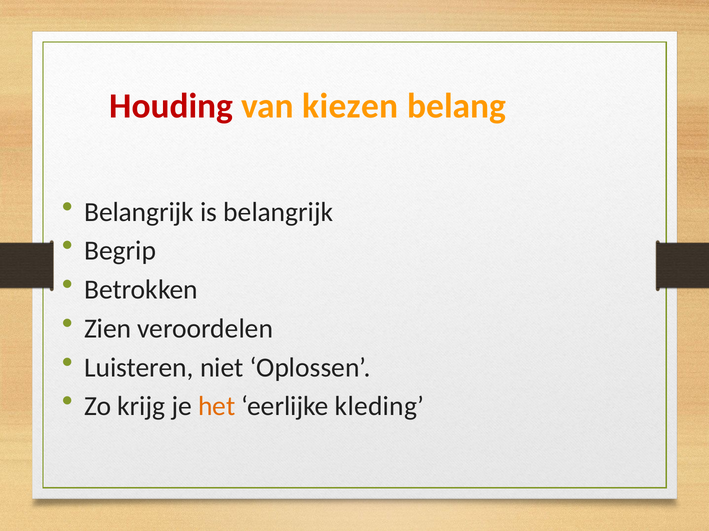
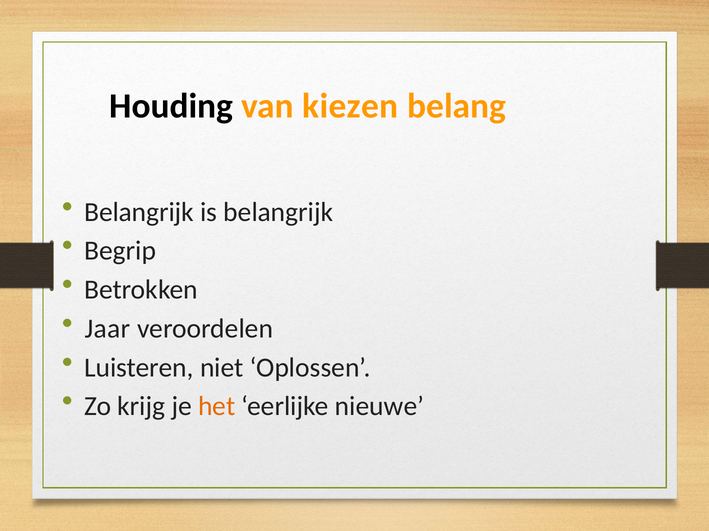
Houding colour: red -> black (171, 106)
Zien: Zien -> Jaar (107, 329)
kleding: kleding -> nieuwe (380, 407)
